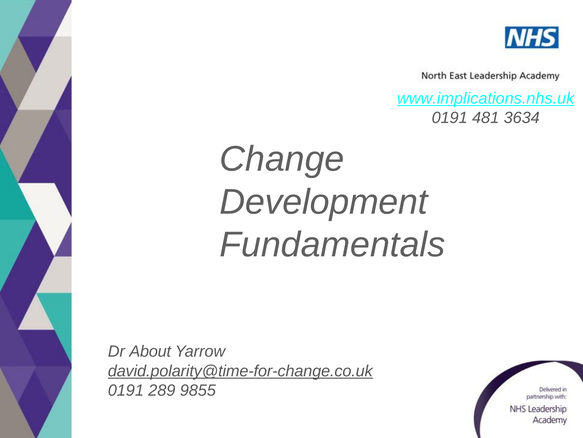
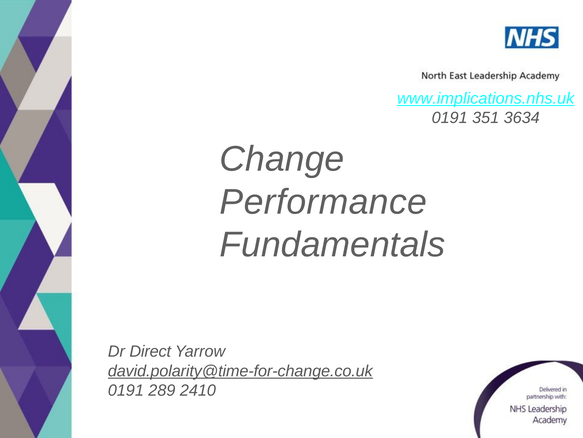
481: 481 -> 351 (486, 118)
Development: Development -> Performance (323, 202)
About: About -> Direct (150, 351)
9855: 9855 -> 2410 (198, 390)
